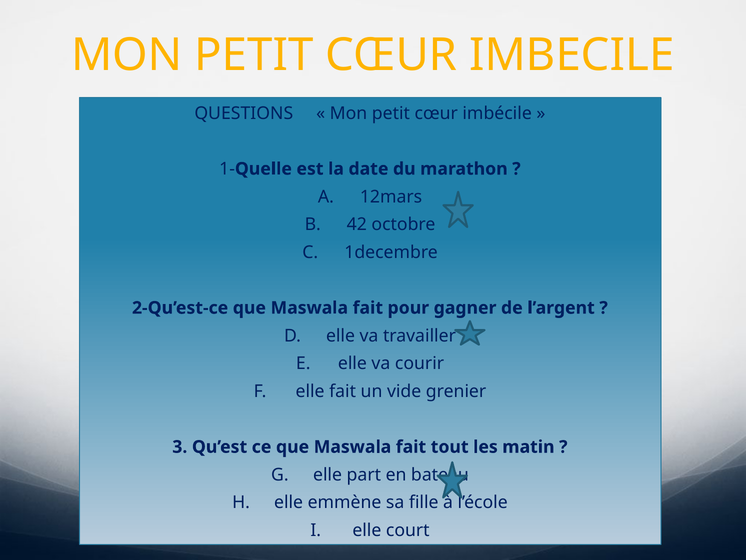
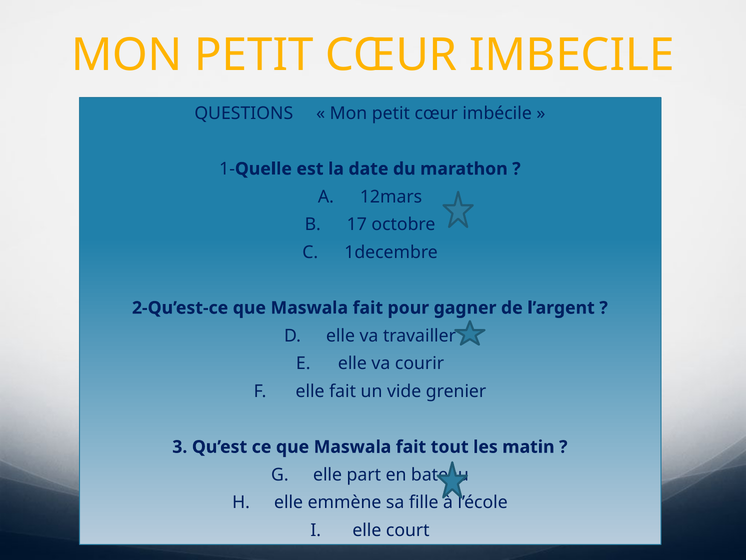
42: 42 -> 17 (357, 224)
